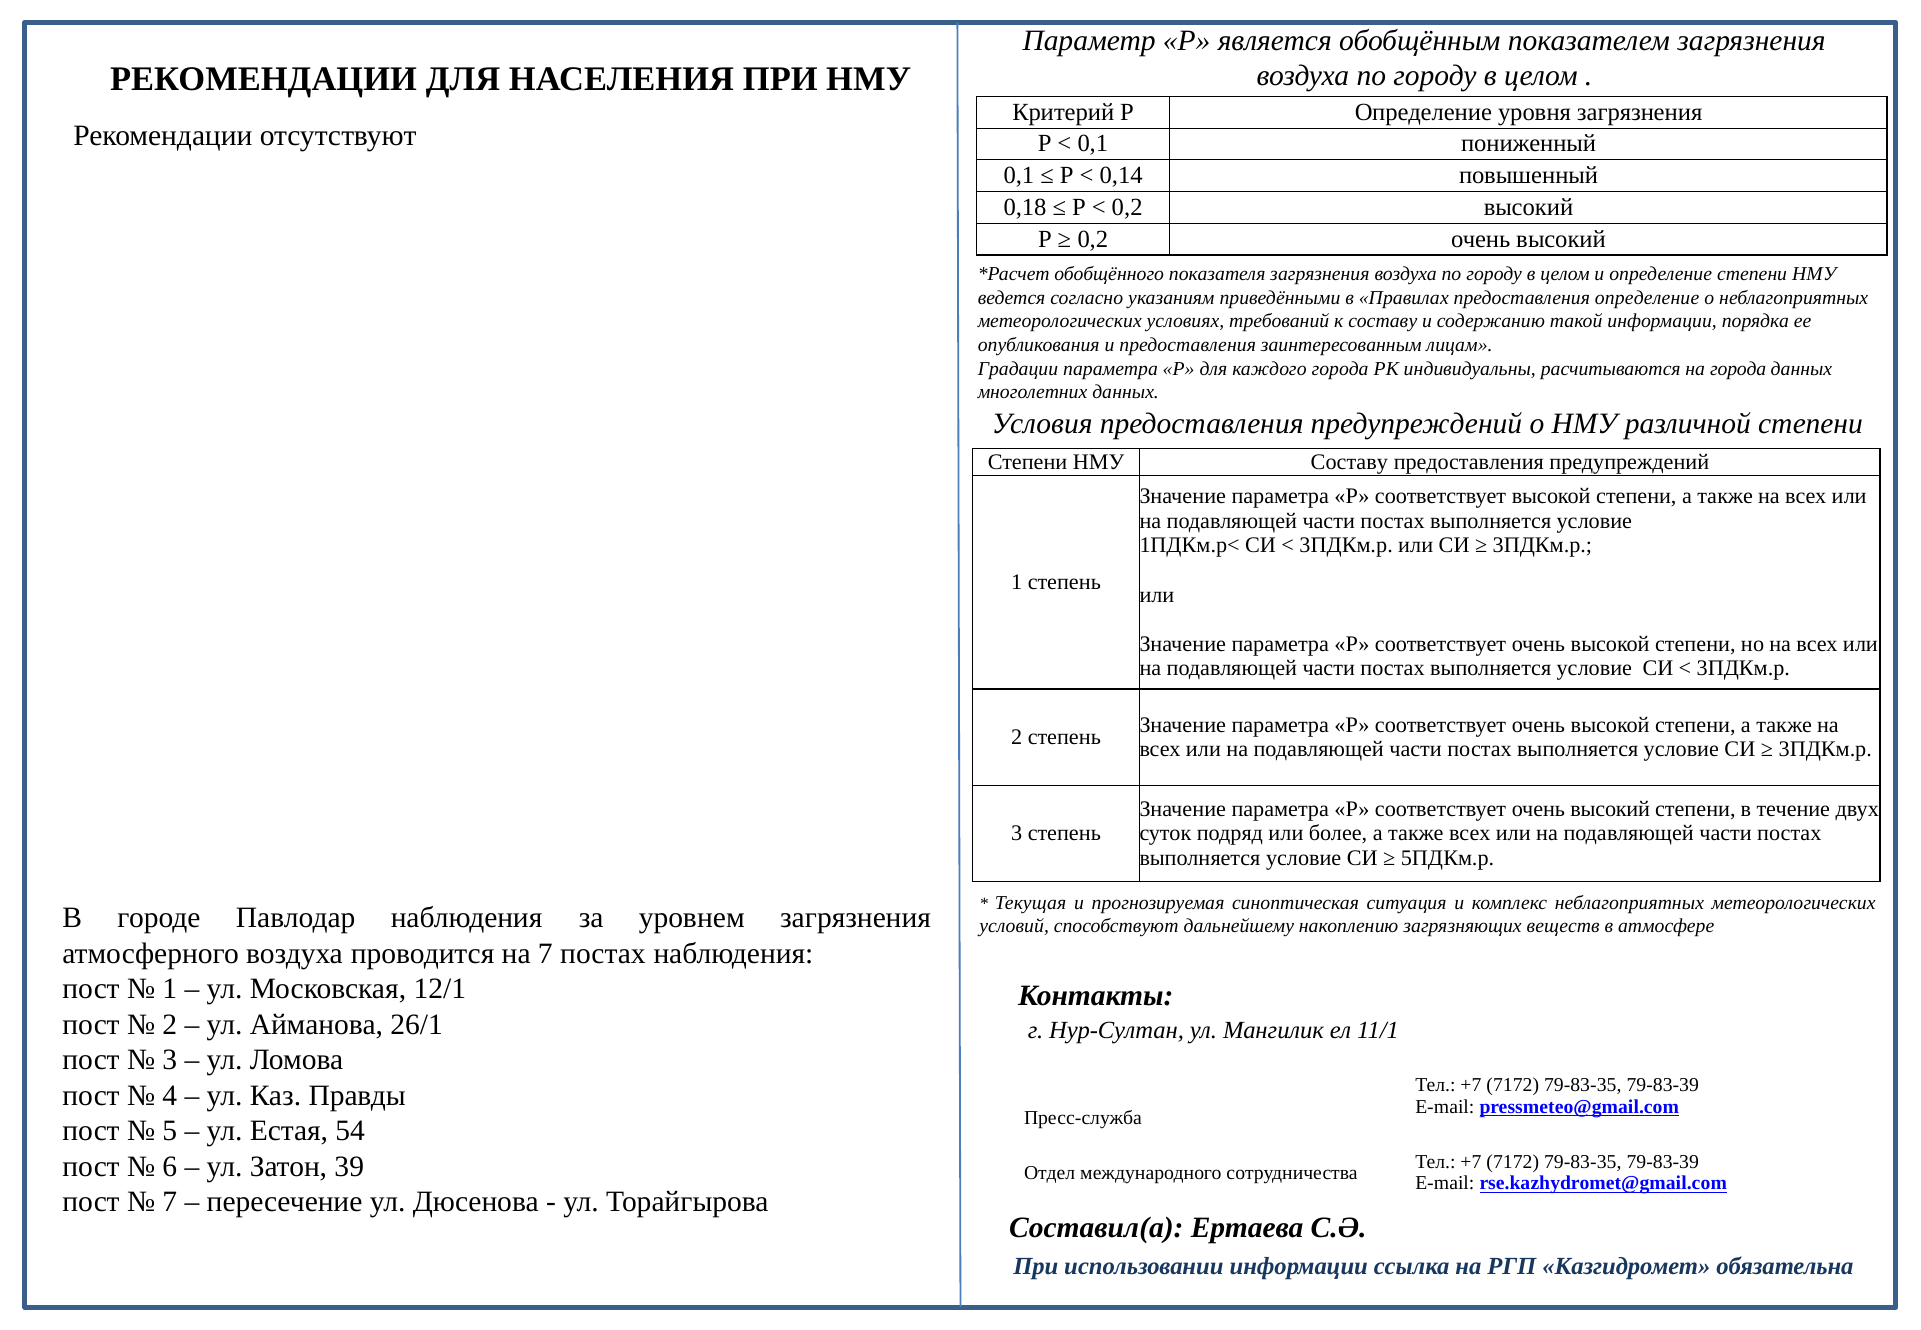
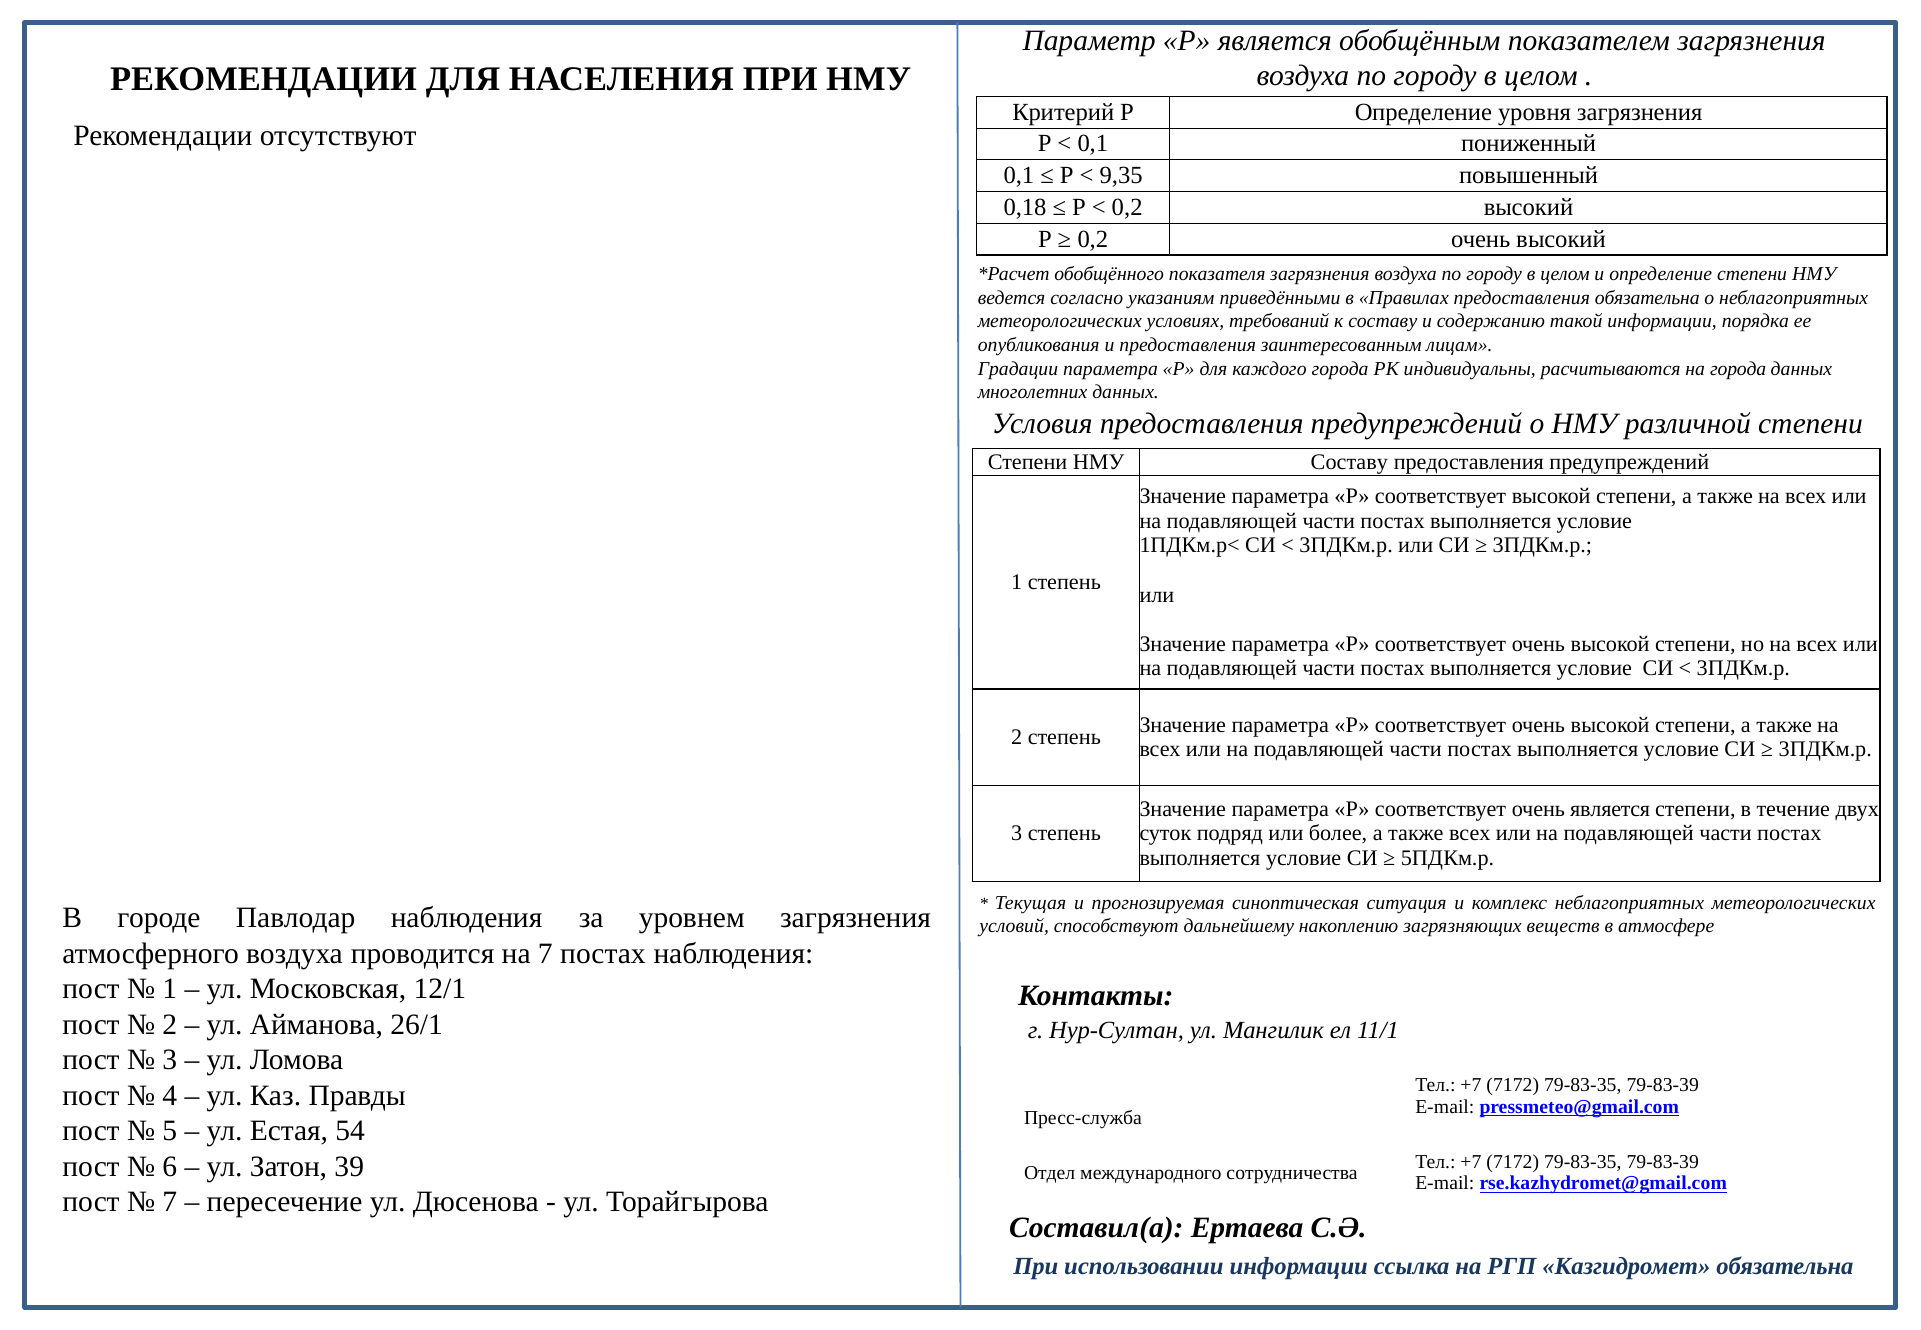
0,14: 0,14 -> 9,35 (1121, 175)
предоставления определение: определение -> обязательна (1647, 298)
соответствует очень высокий: высокий -> является (1610, 809)
